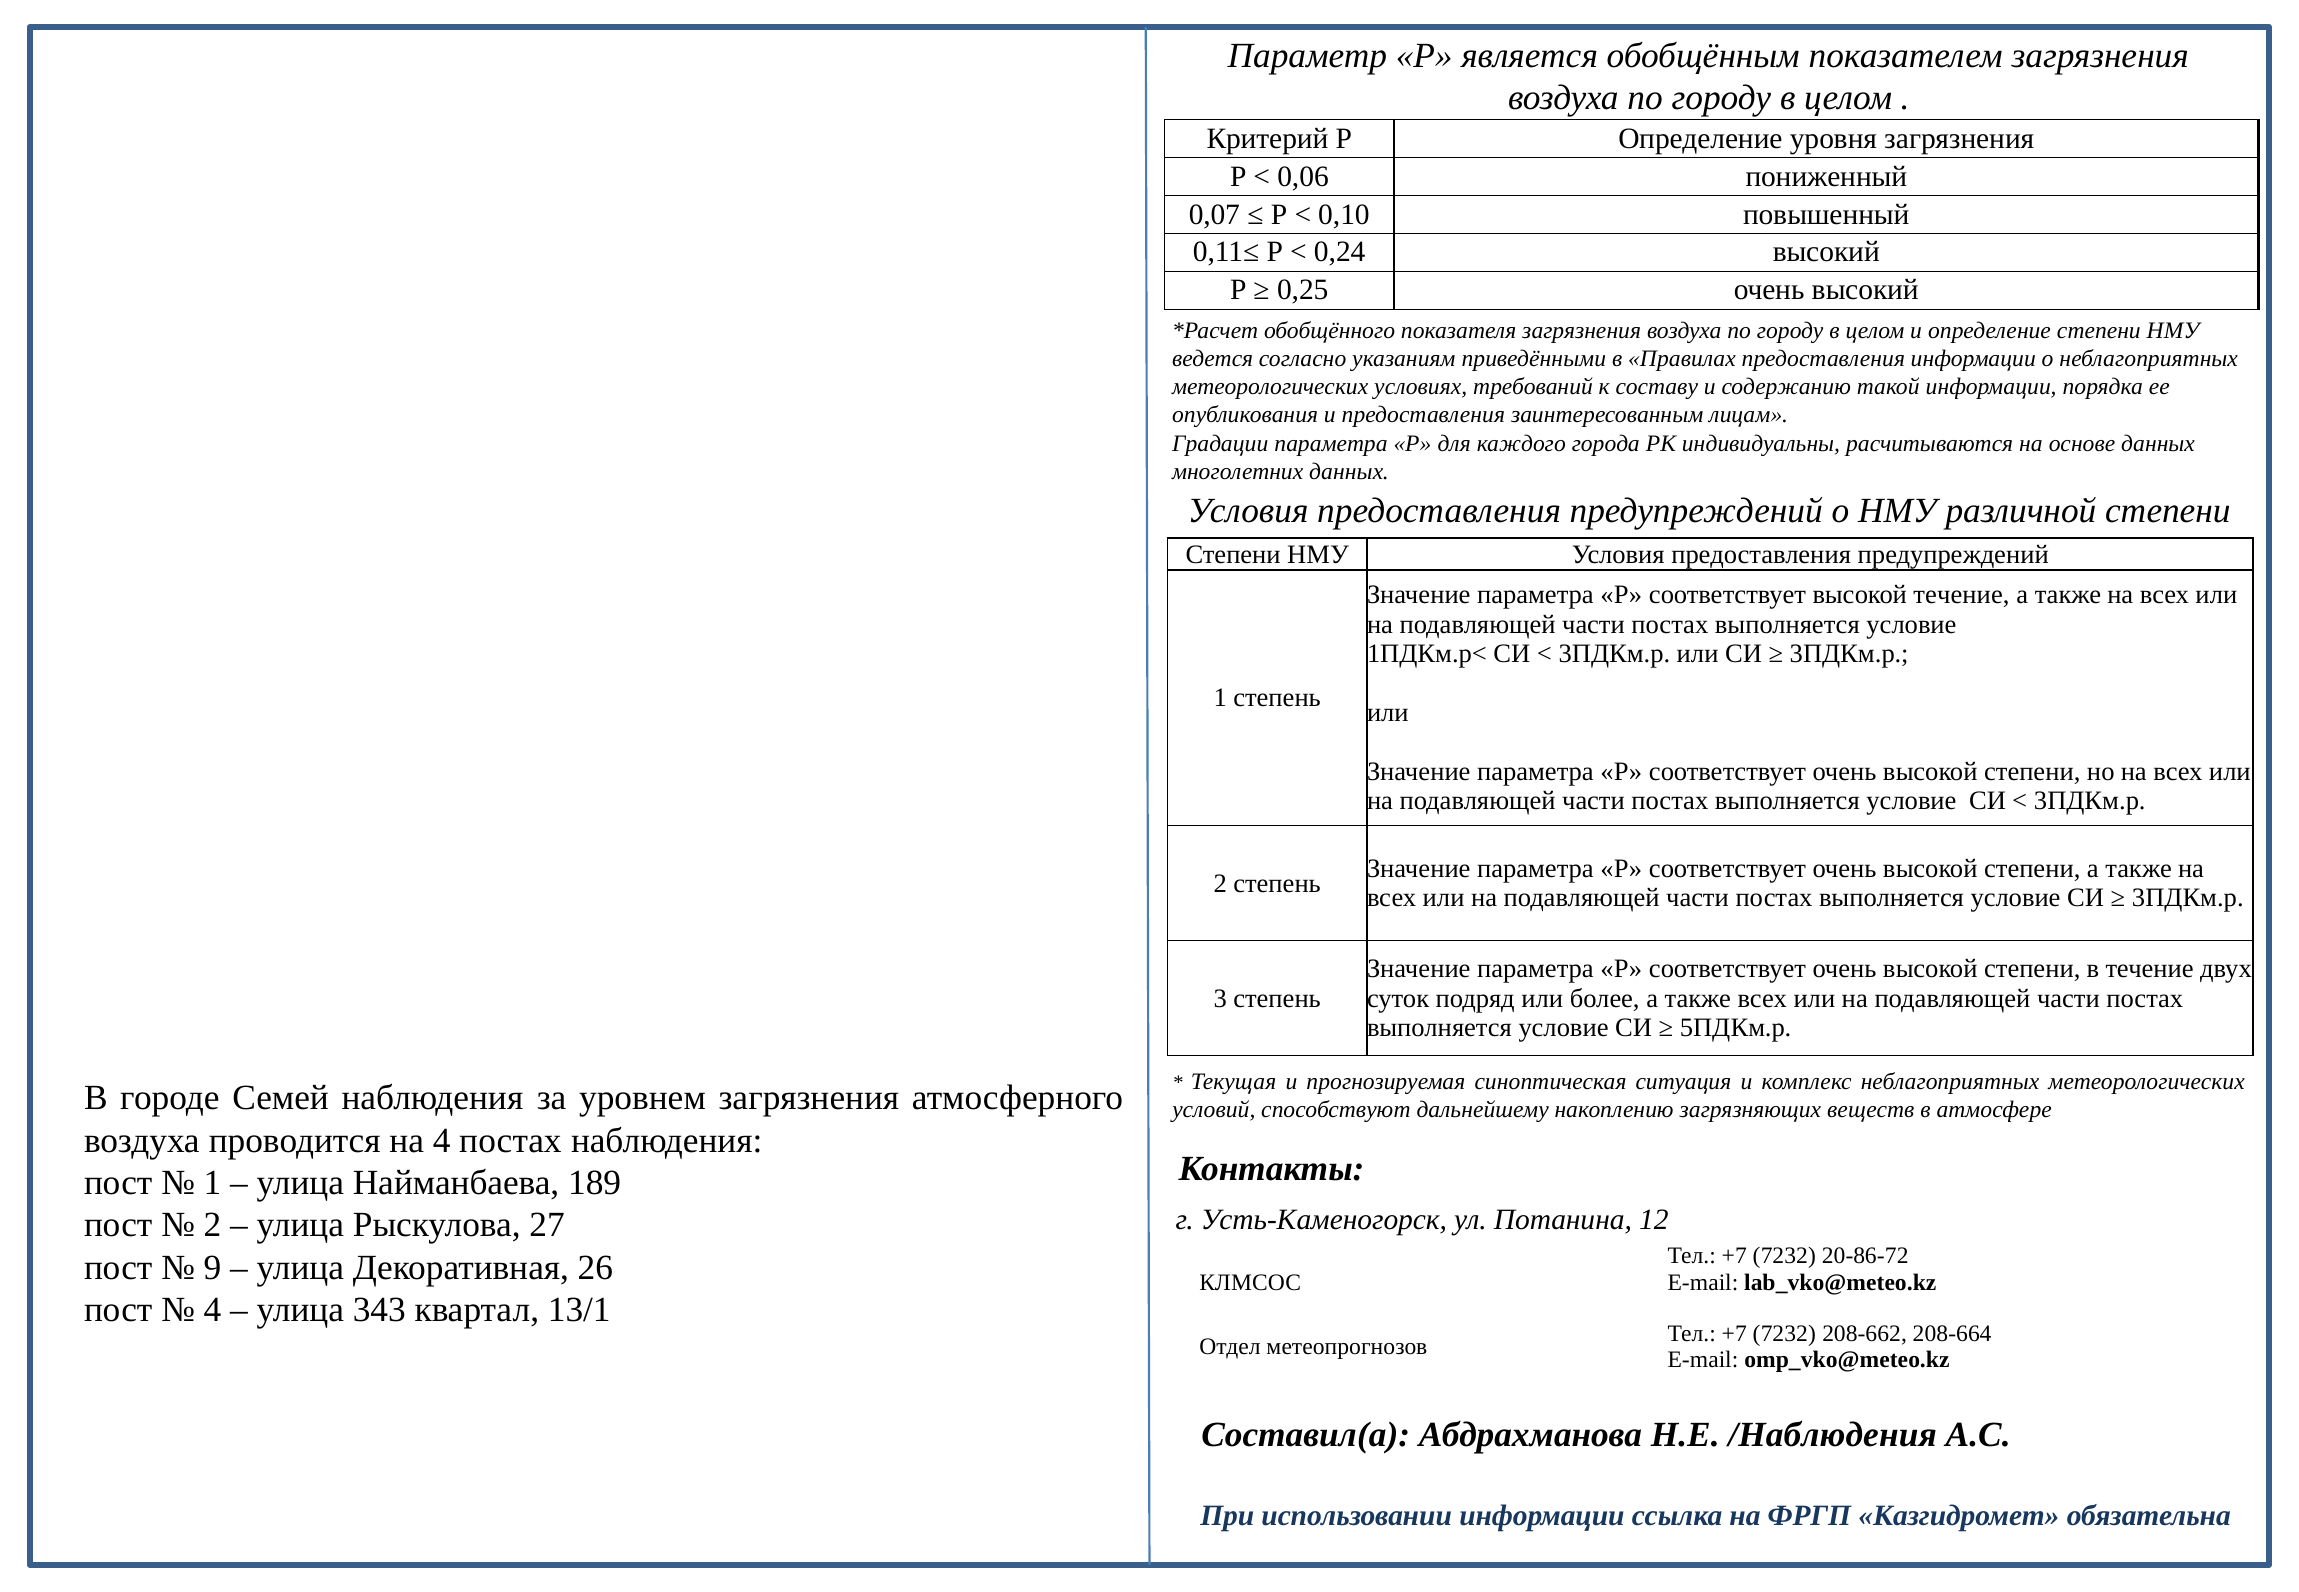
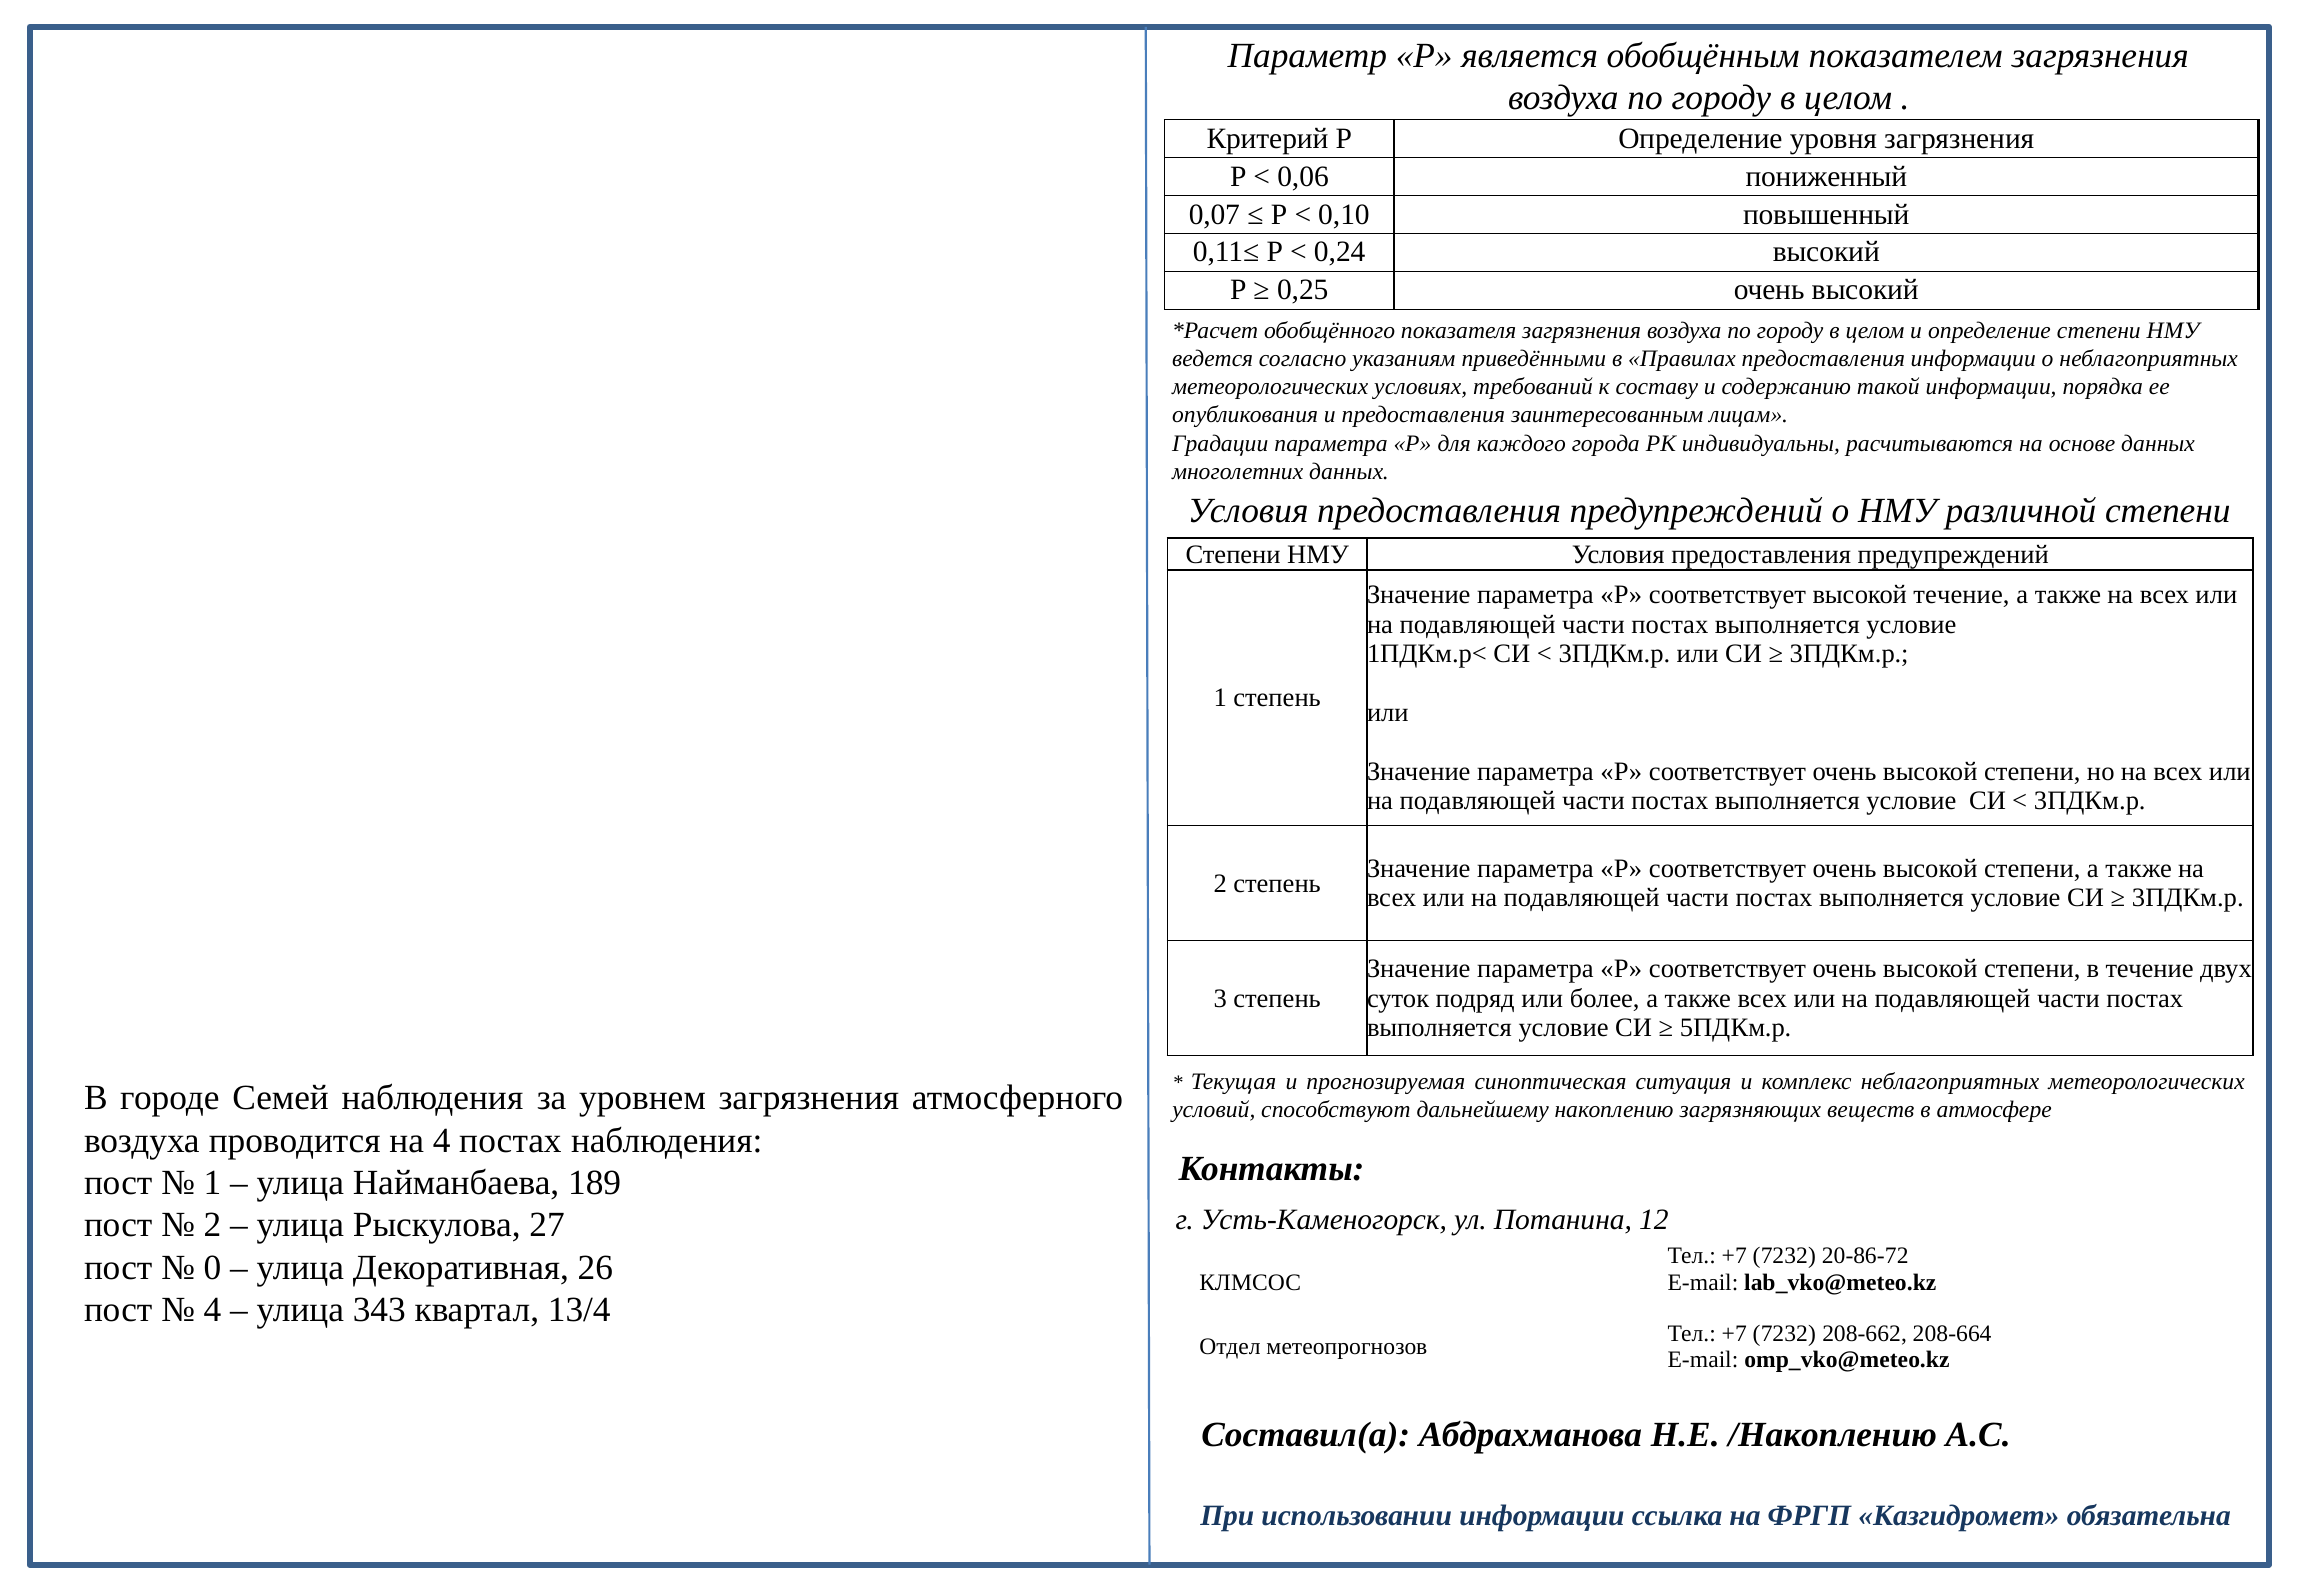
9: 9 -> 0 (213, 1267)
13/1: 13/1 -> 13/4 (579, 1310)
/Наблюдения: /Наблюдения -> /Накоплению (1833, 1434)
